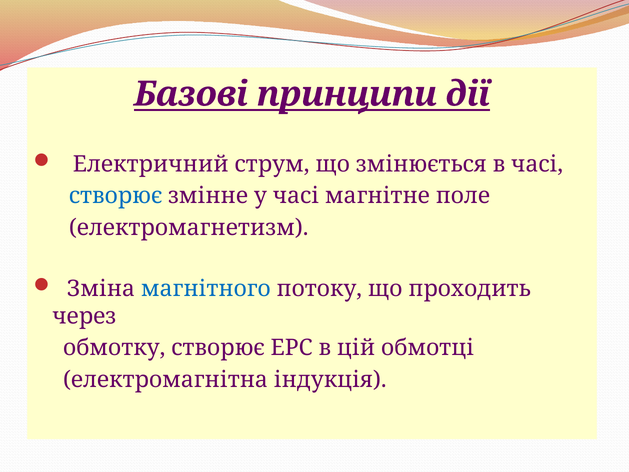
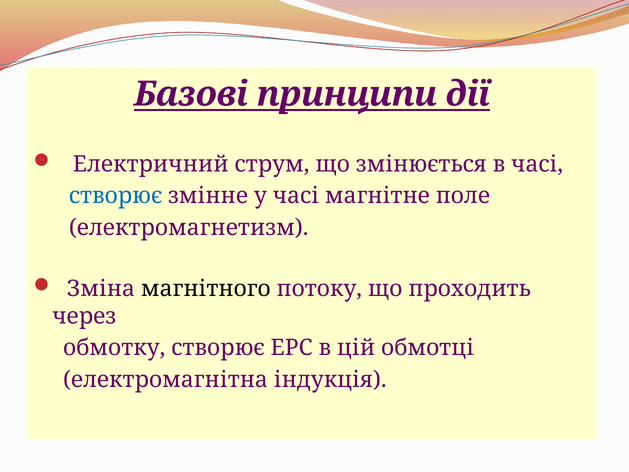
магнітного colour: blue -> black (206, 289)
